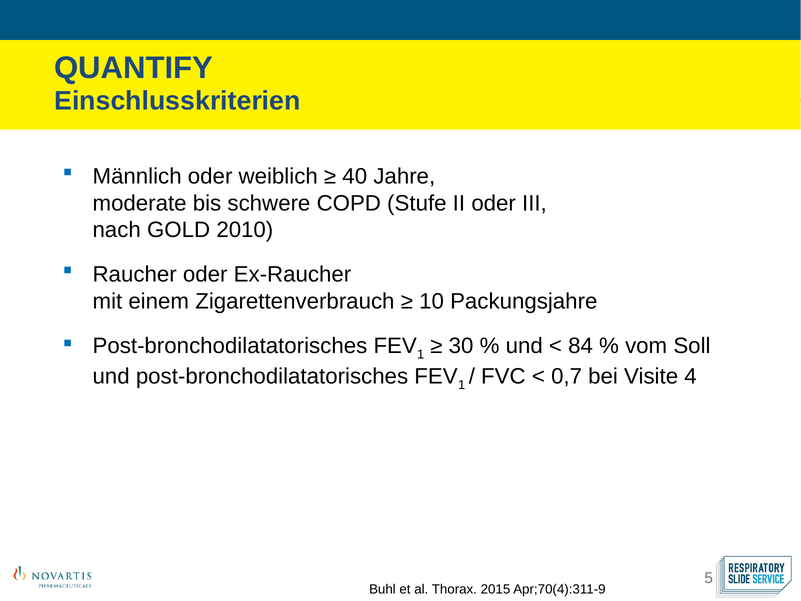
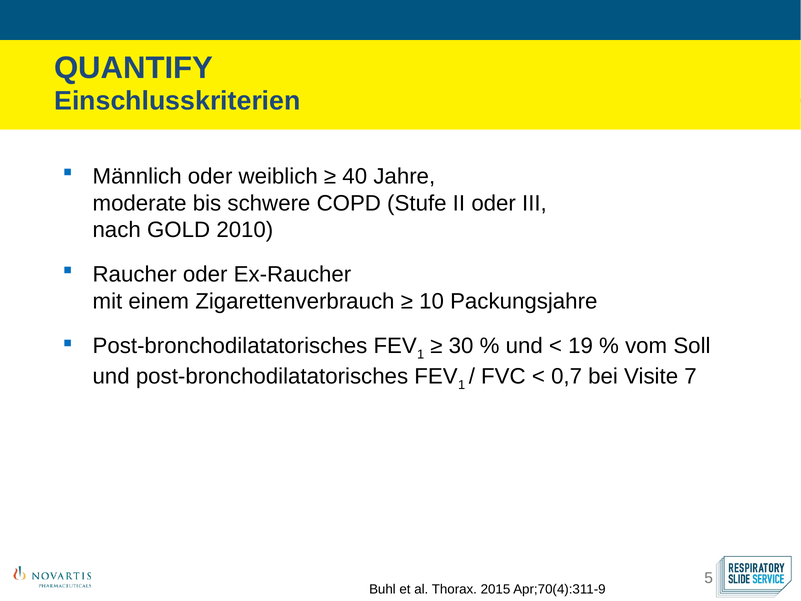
84: 84 -> 19 (581, 346)
4: 4 -> 7 (691, 376)
